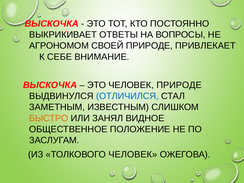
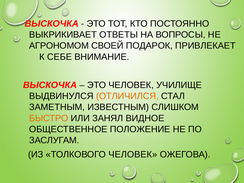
СВОЕЙ ПРИРОДЕ: ПРИРОДЕ -> ПОДАРОК (149, 46)
ЧЕЛОВЕК ПРИРОДЕ: ПРИРОДЕ -> УЧИЛИЩЕ (179, 85)
ОТЛИЧИЛСЯ colour: blue -> orange (127, 96)
